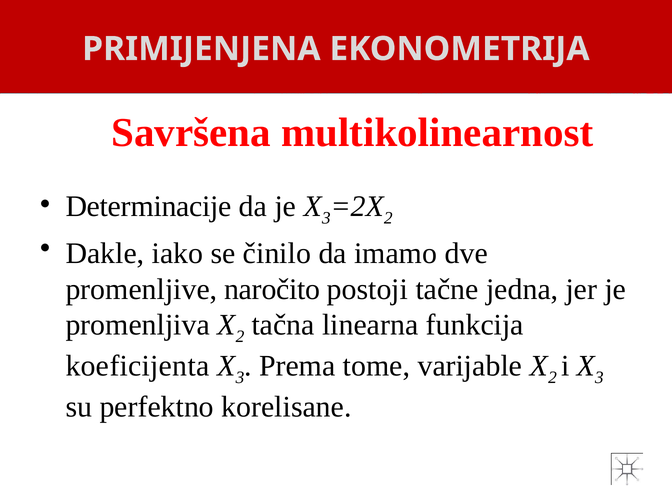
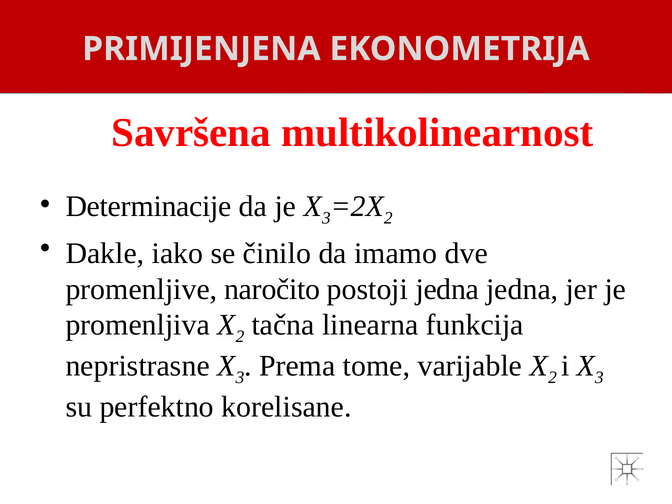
postoji tačne: tačne -> jedna (447, 289)
koeficijenta: koeficijenta -> nepristrasne (138, 366)
